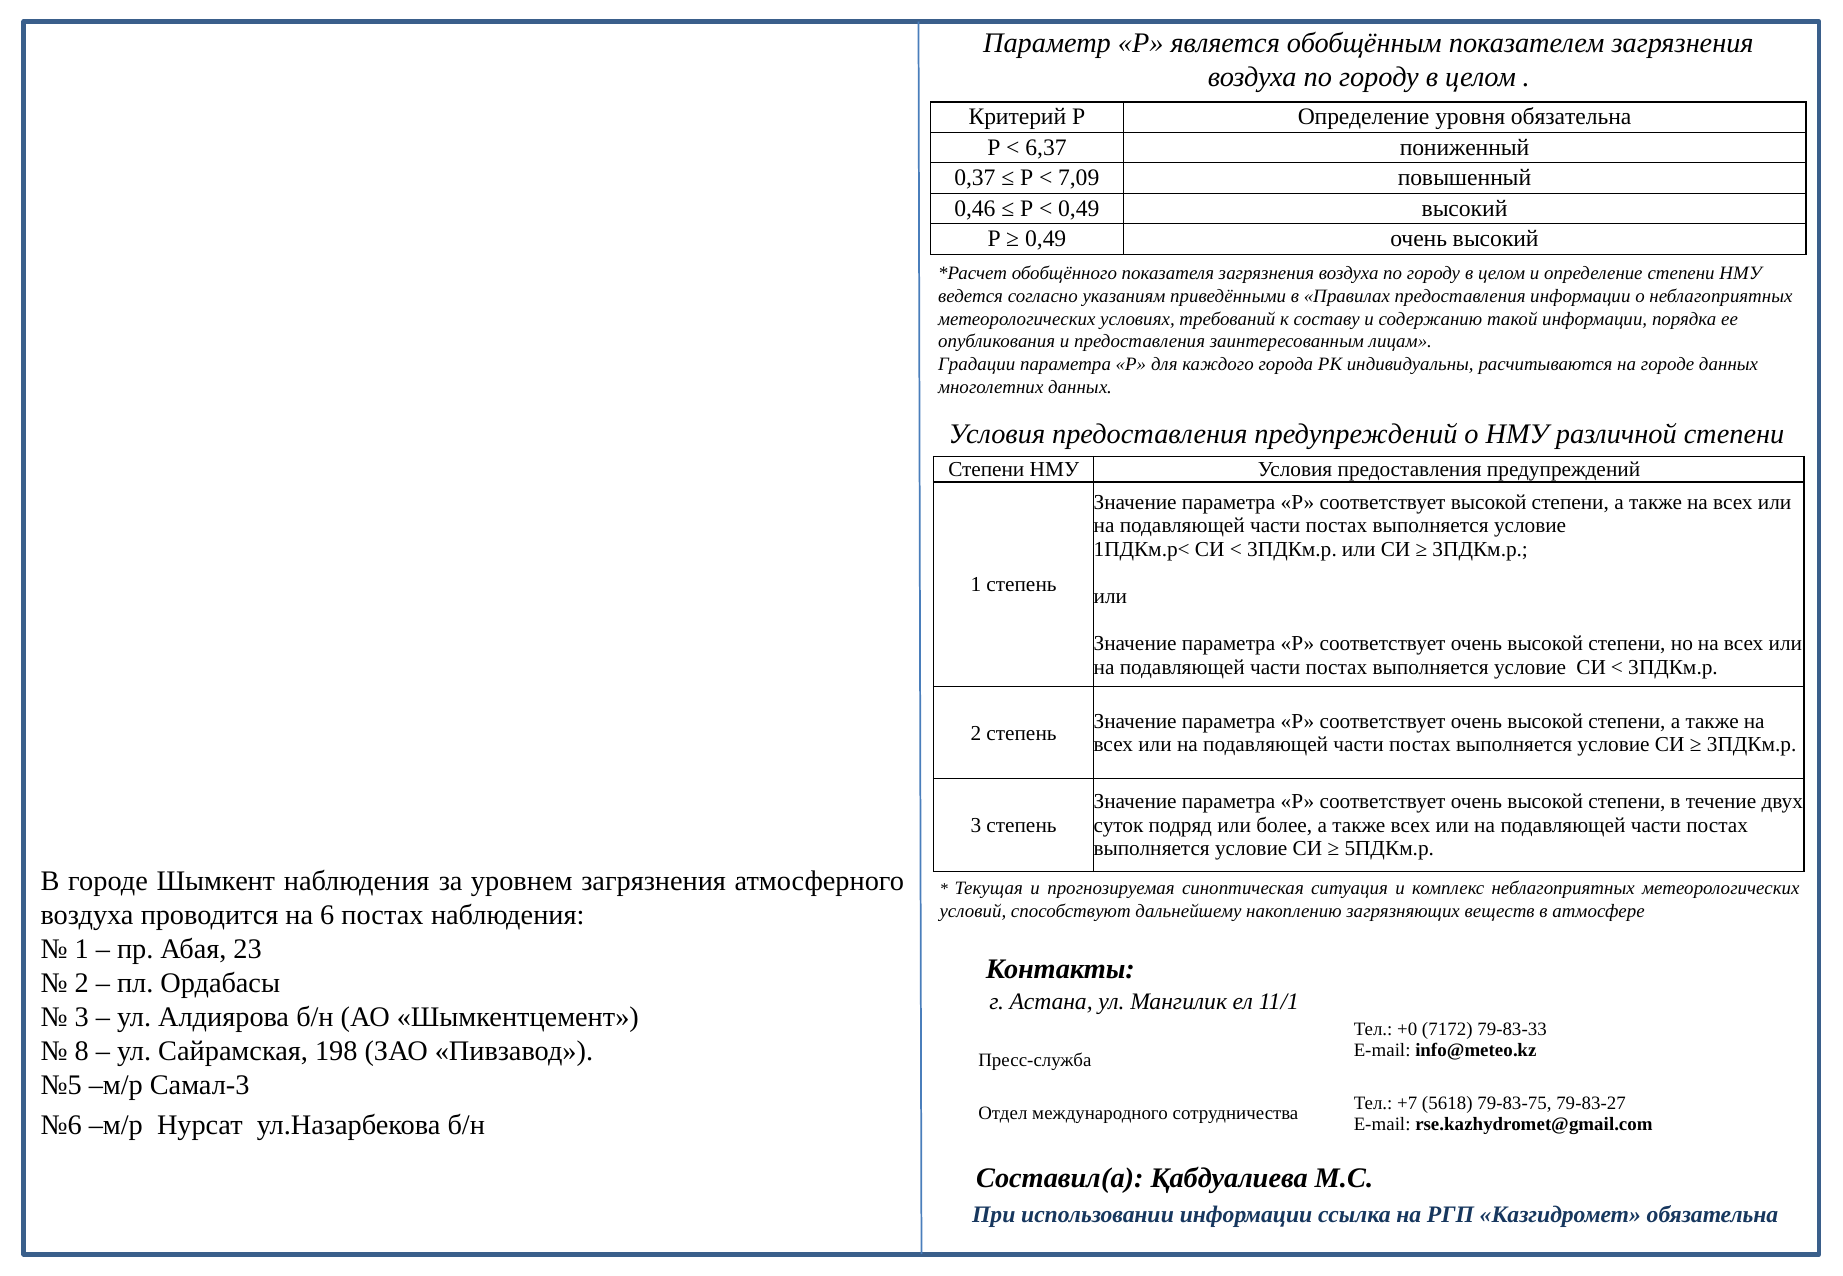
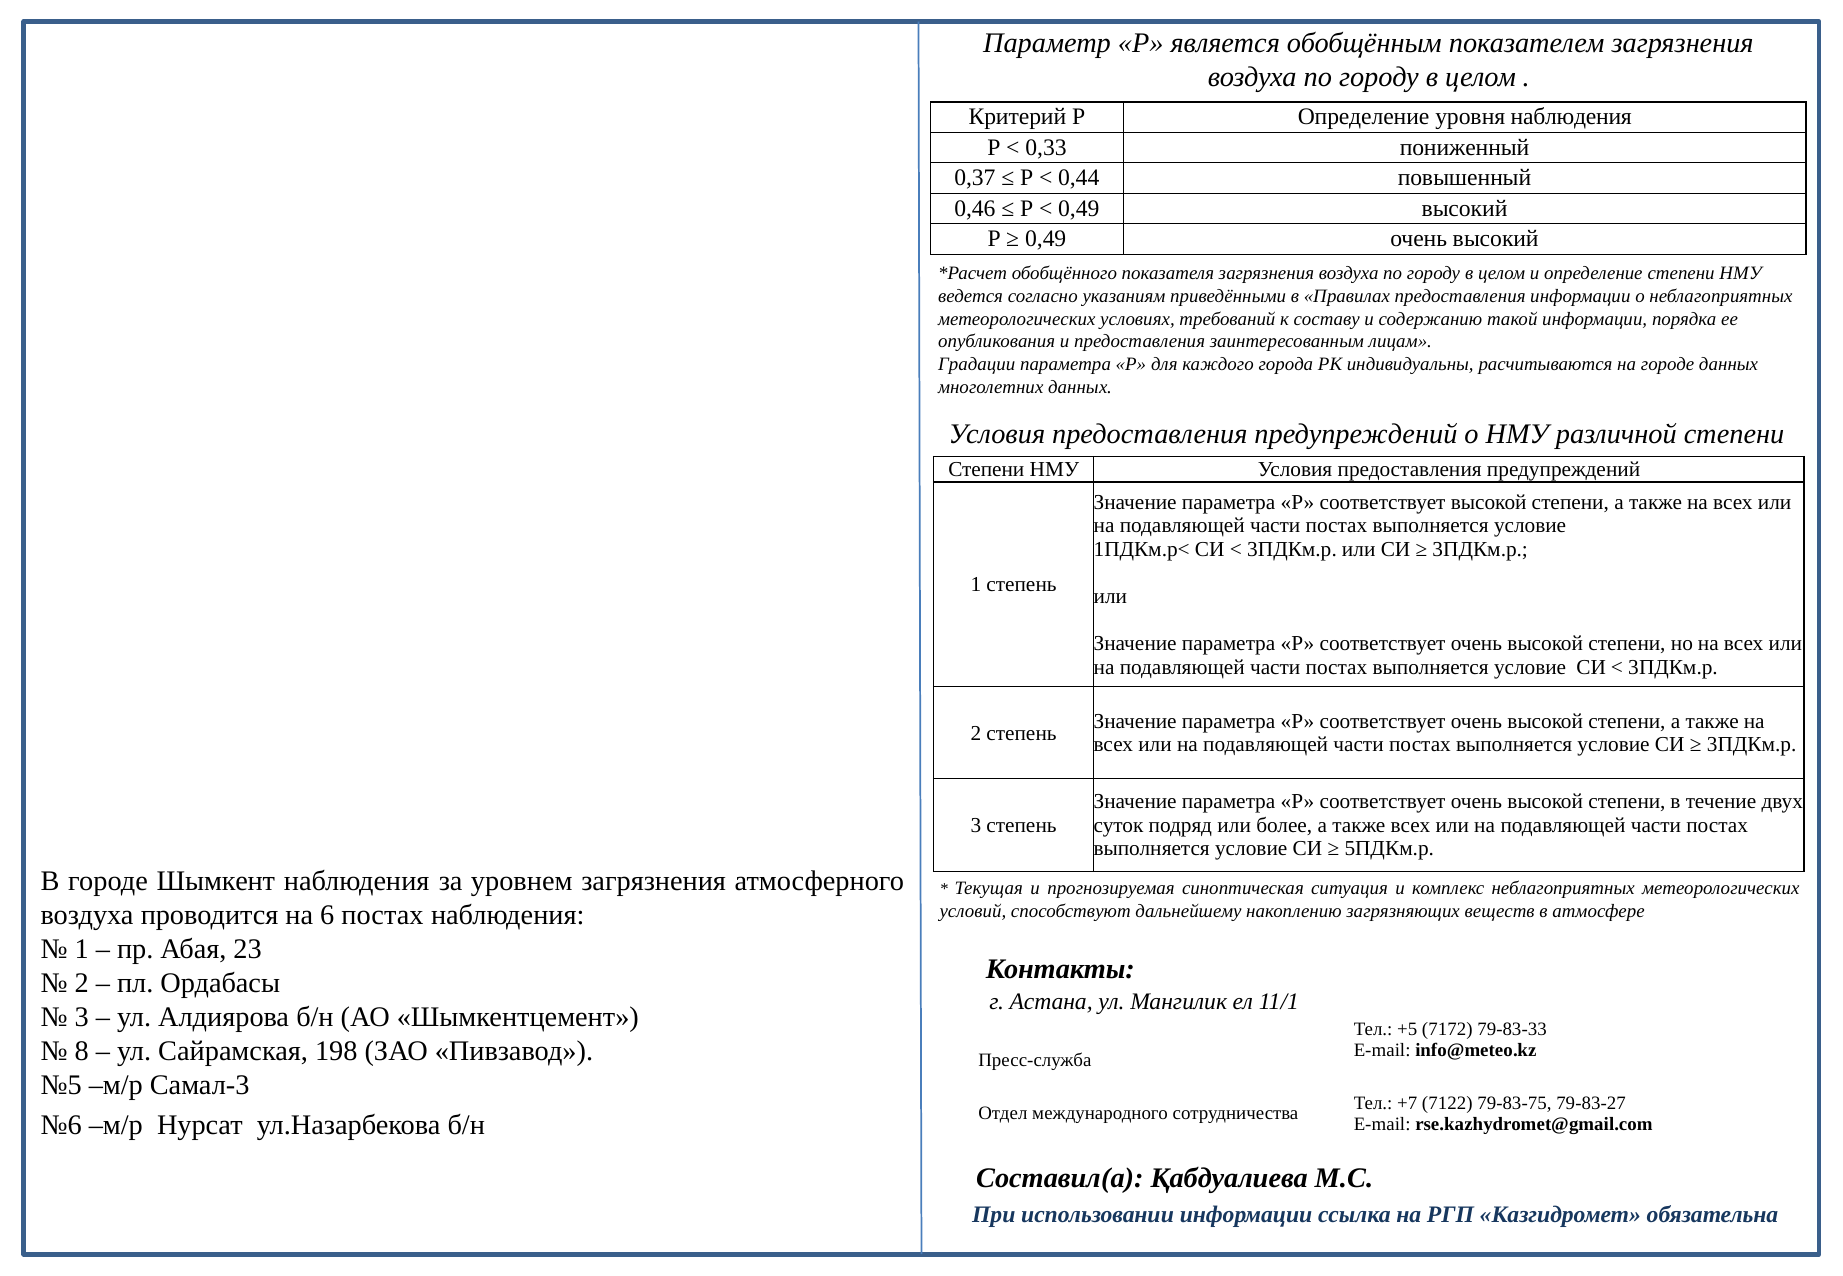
уровня обязательна: обязательна -> наблюдения (1571, 117)
6,37: 6,37 -> 0,33 (1046, 147)
7,09: 7,09 -> 0,44 (1079, 178)
+0: +0 -> +5 (1407, 1029)
5618: 5618 -> 7122 (1447, 1103)
